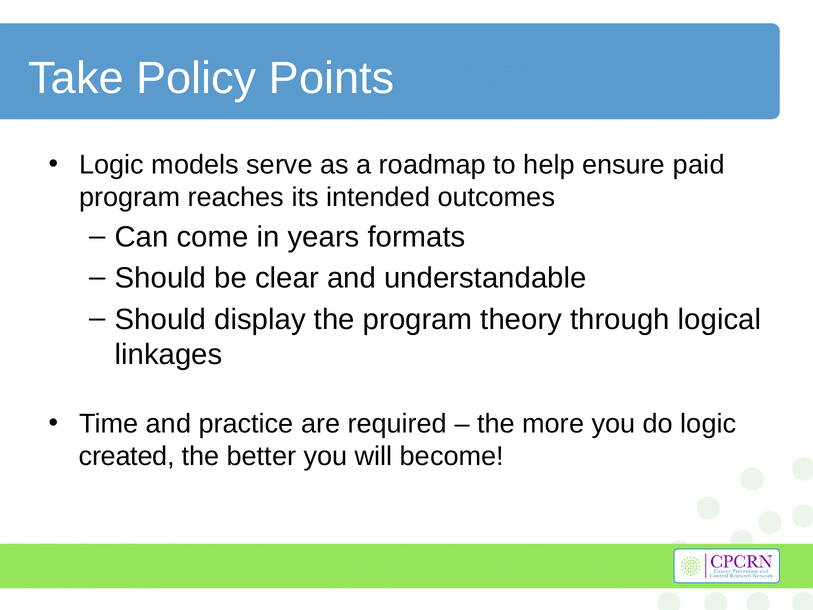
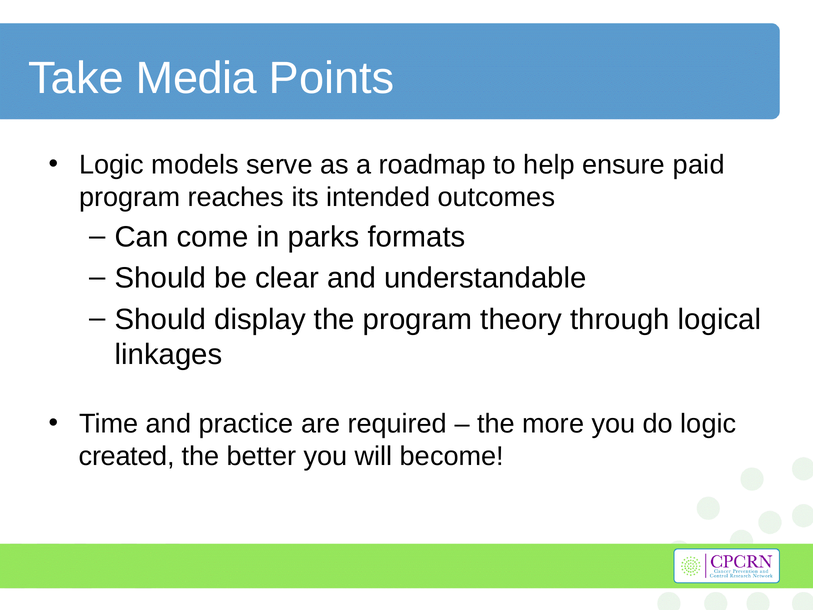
Policy: Policy -> Media (197, 78)
years: years -> parks (324, 237)
